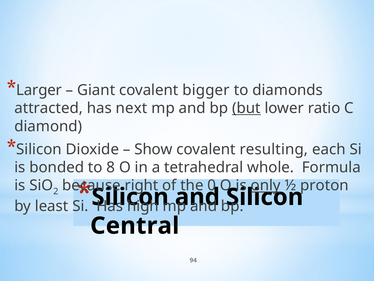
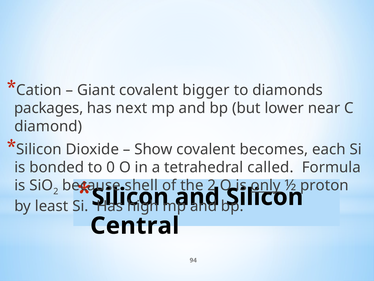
Larger: Larger -> Cation (39, 90)
attracted: attracted -> packages (49, 108)
but underline: present -> none (246, 108)
ratio: ratio -> near (324, 108)
resulting: resulting -> becomes (274, 149)
8: 8 -> 0 (111, 167)
whole: whole -> called (271, 167)
right: right -> shell (141, 185)
the 0: 0 -> 2 (212, 185)
